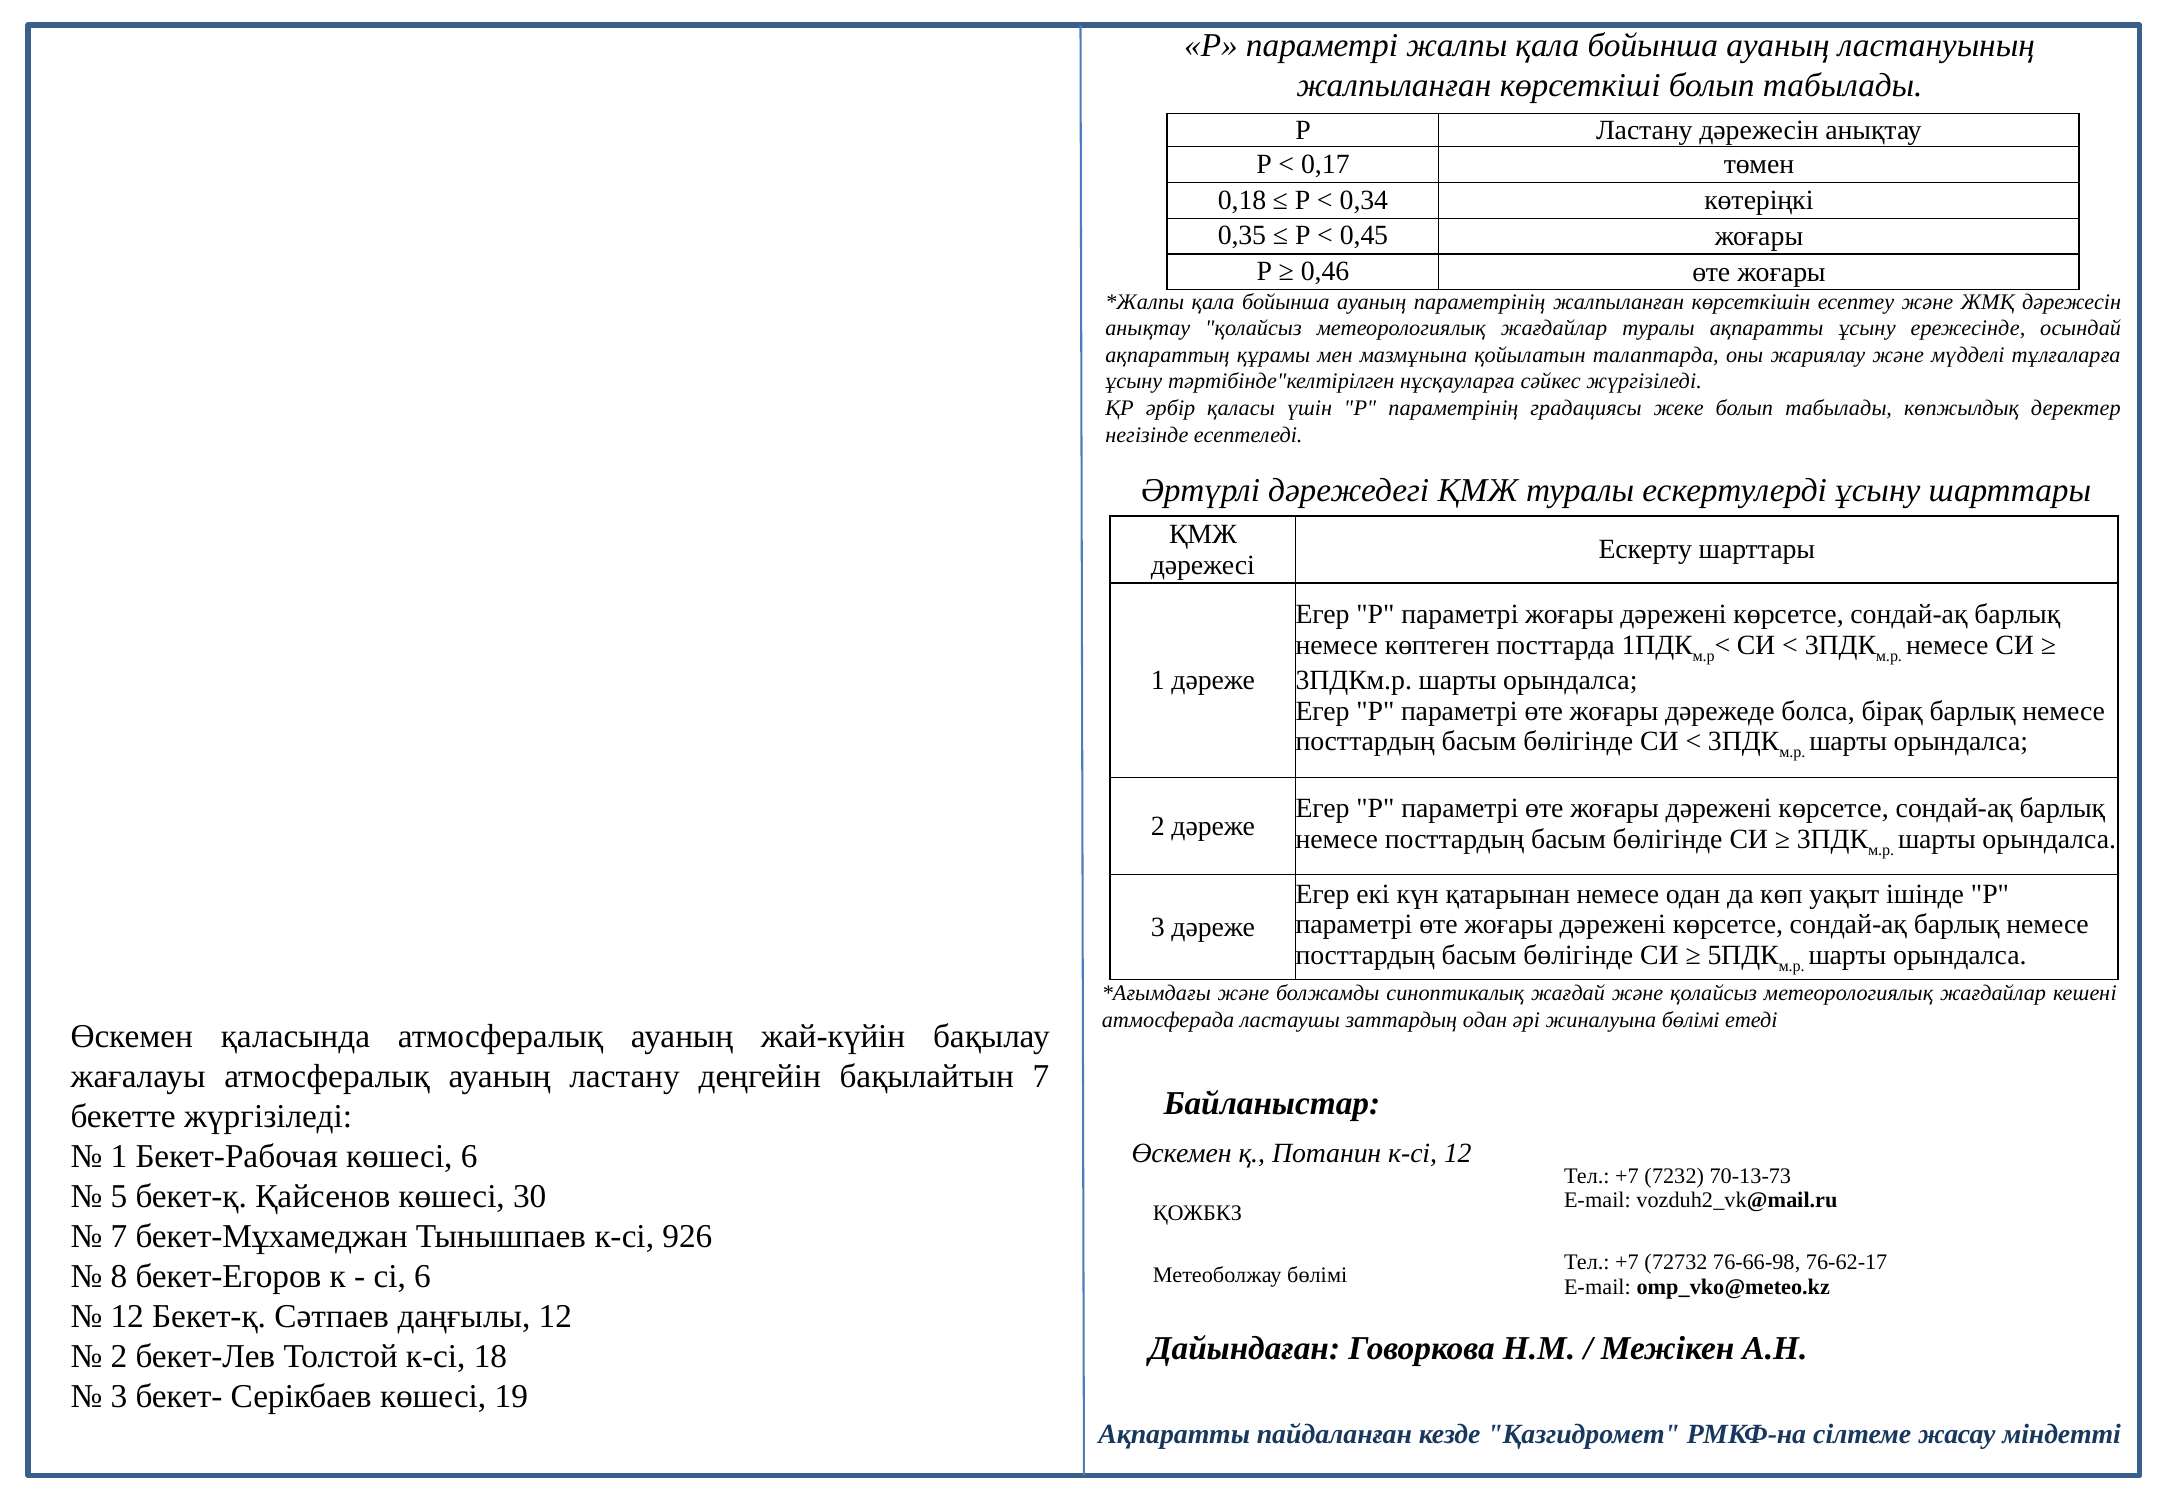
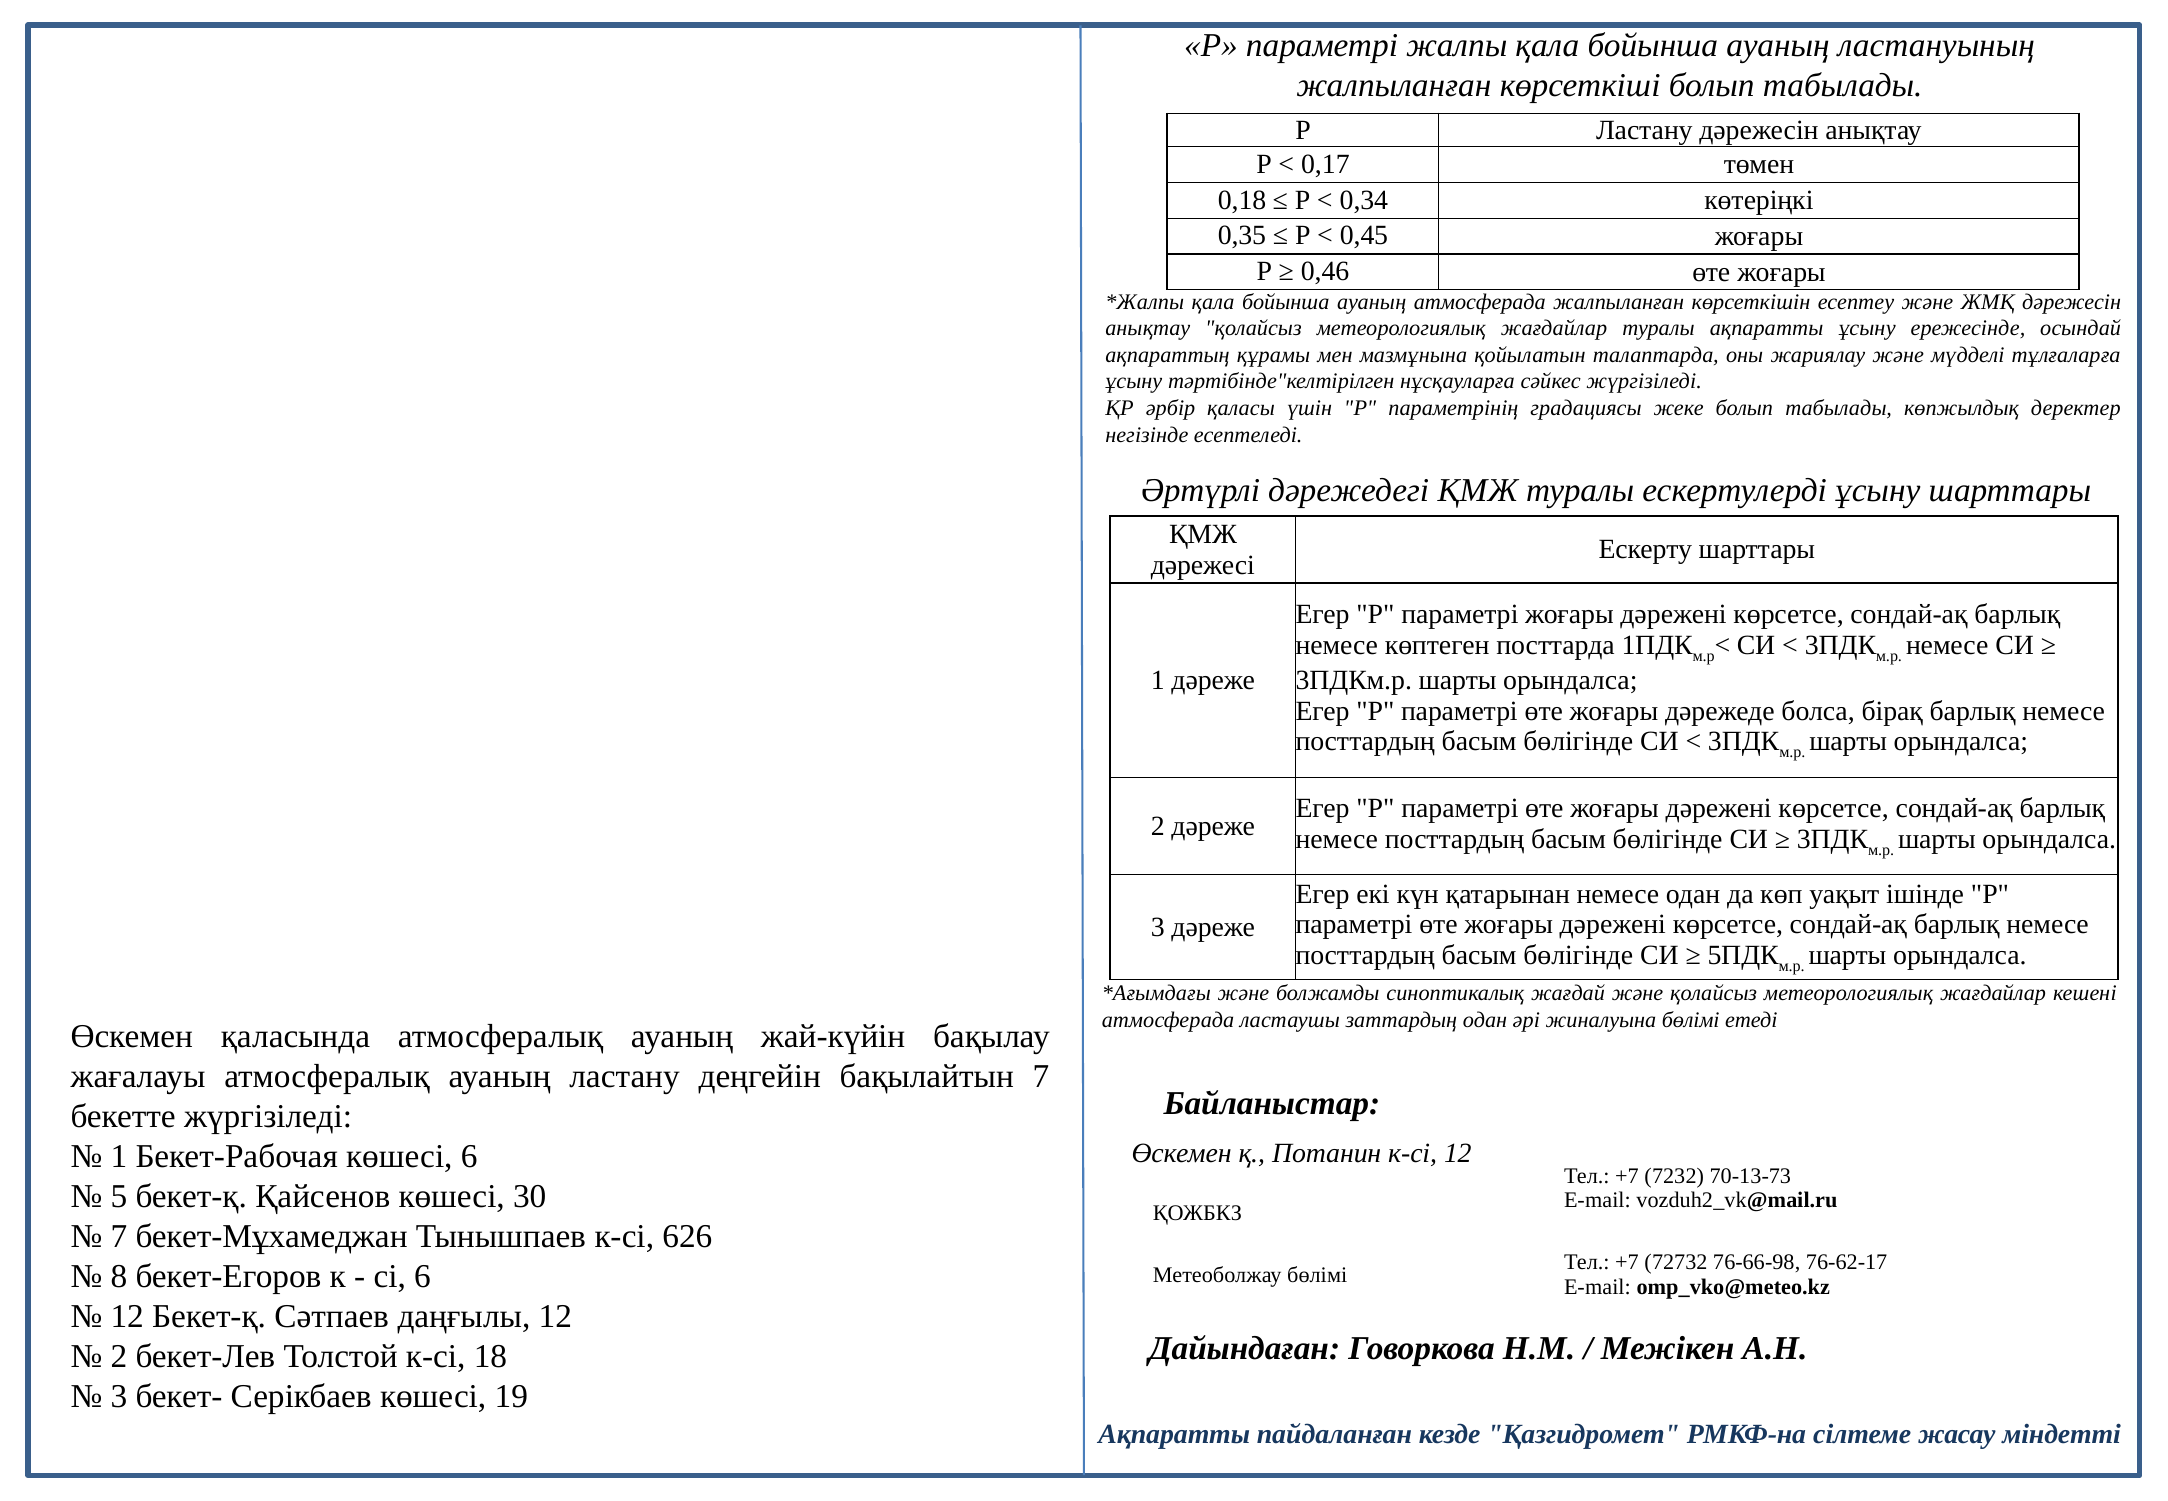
ауаның параметрінің: параметрінің -> атмосферада (1480, 302)
926: 926 -> 626 (687, 1236)
